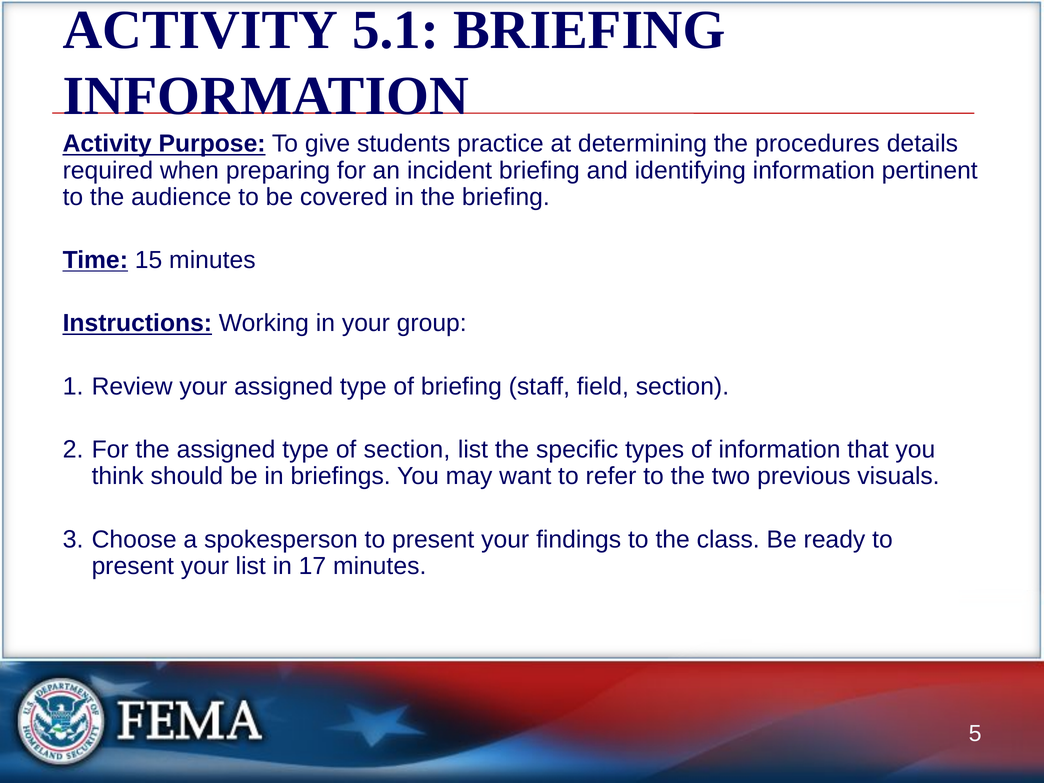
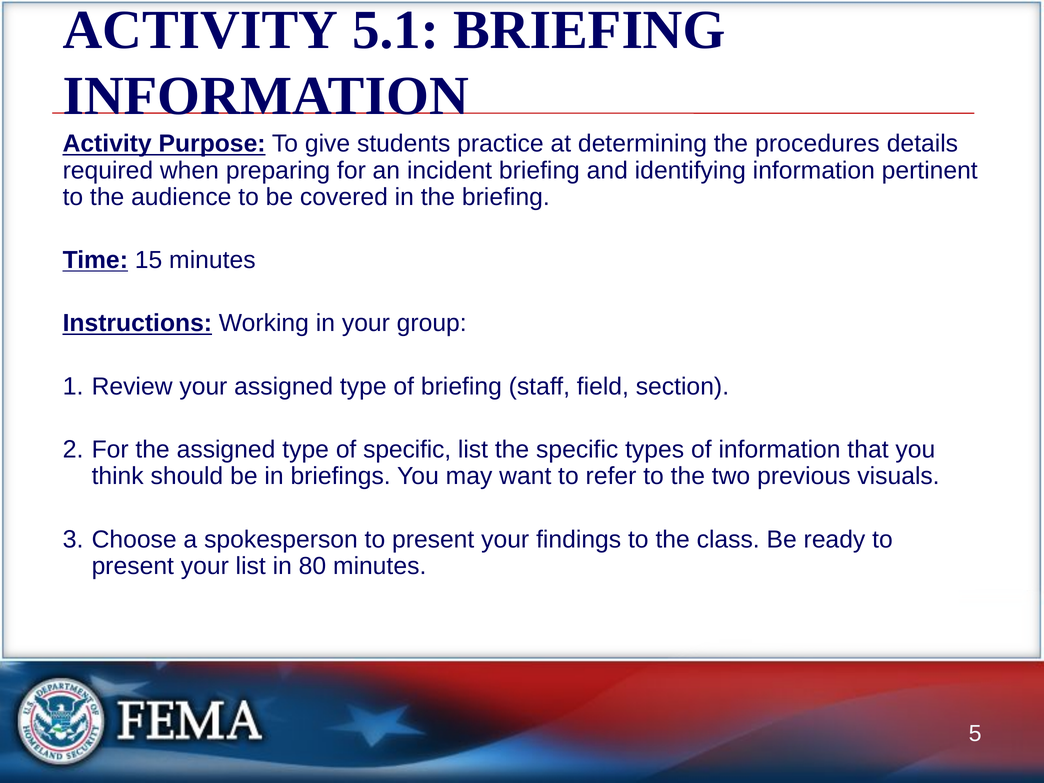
of section: section -> specific (407, 450)
17: 17 -> 80 (312, 566)
